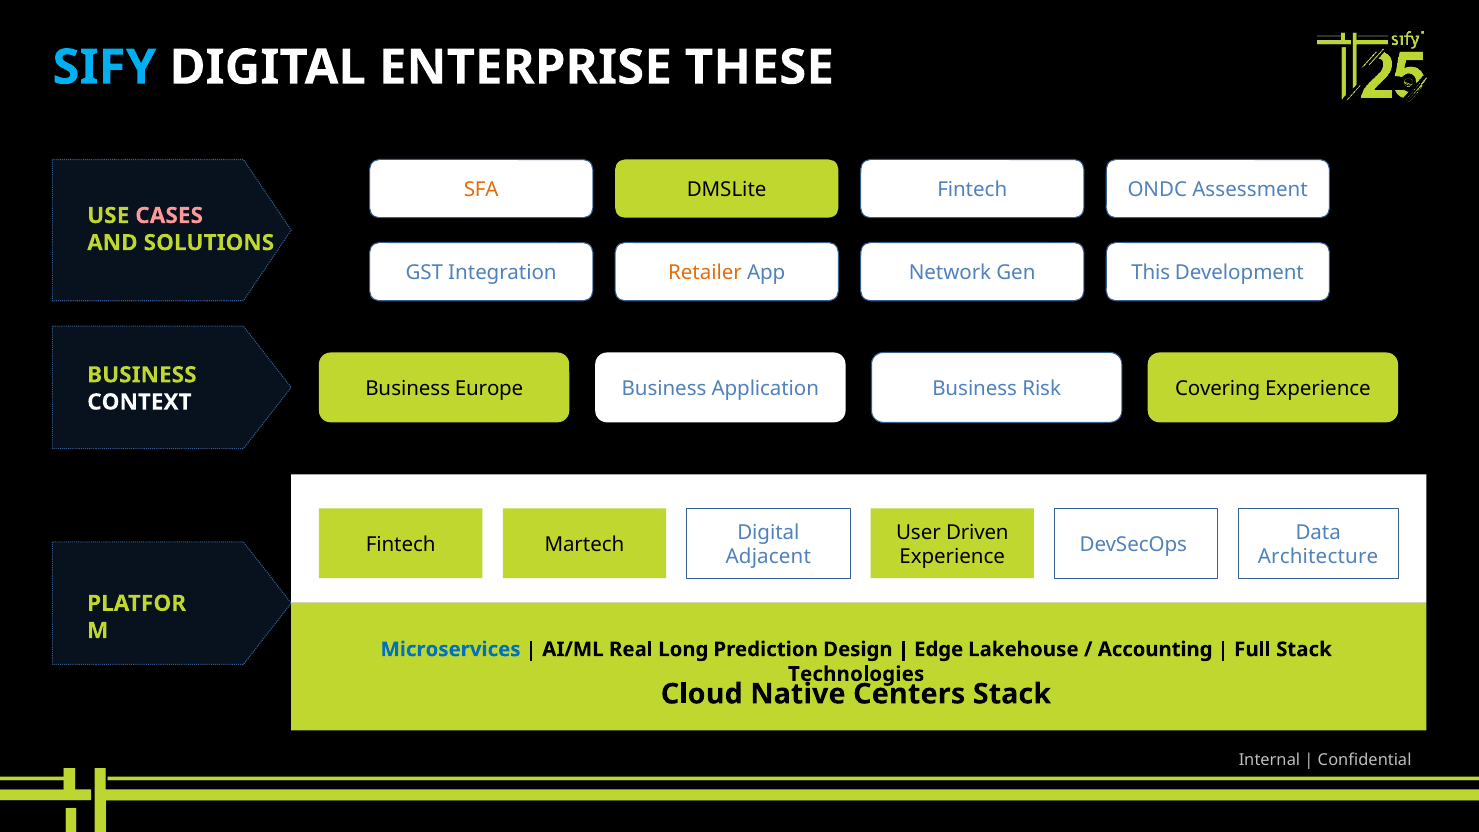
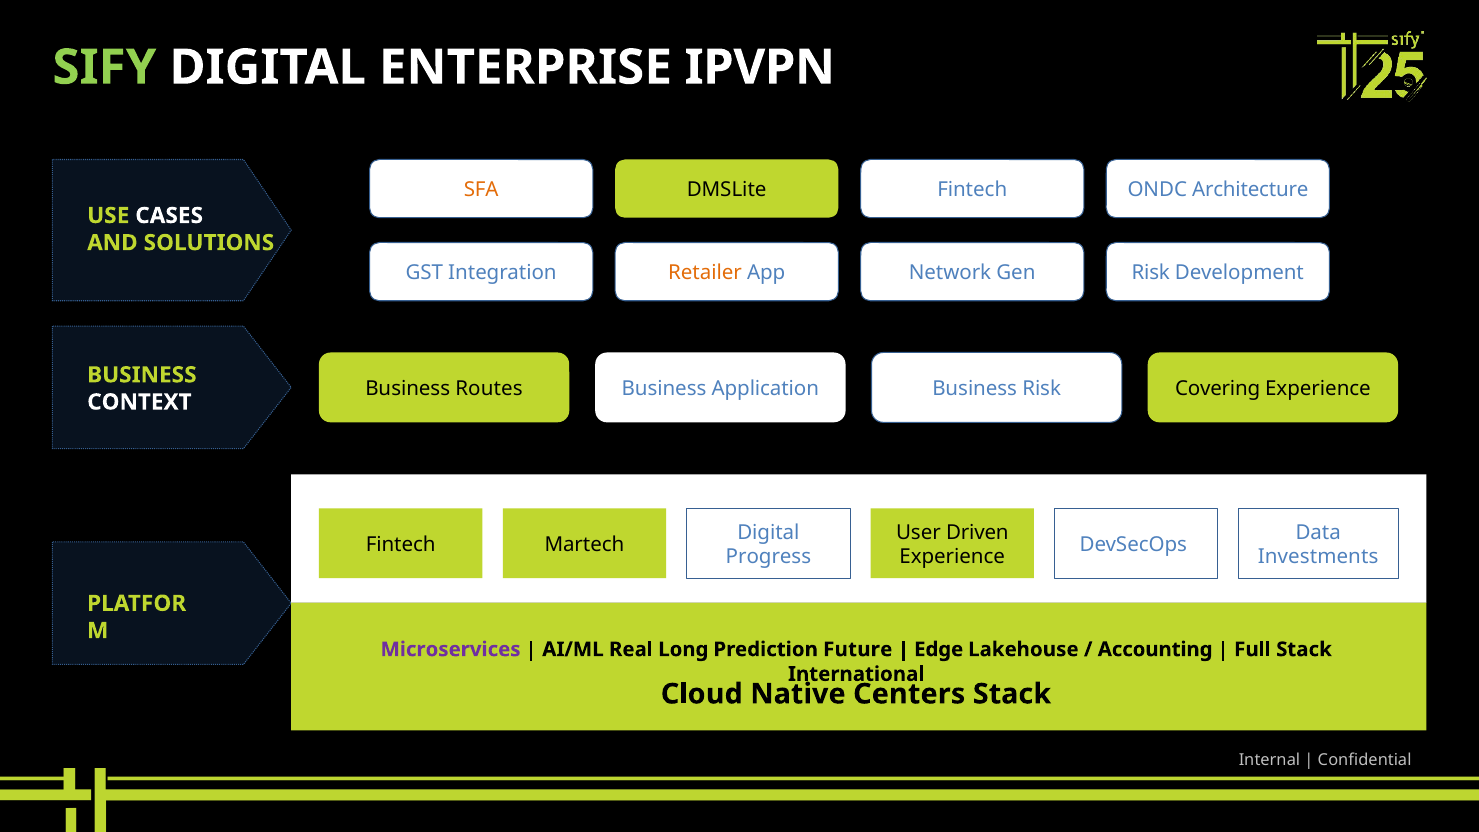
SIFY colour: light blue -> light green (104, 67)
THESE: THESE -> IPVPN (760, 67)
Assessment: Assessment -> Architecture (1250, 190)
CASES colour: pink -> white (169, 216)
App This: This -> Risk (1151, 273)
Europe: Europe -> Routes (489, 389)
Adjacent: Adjacent -> Progress (768, 557)
Architecture: Architecture -> Investments (1318, 557)
Microservices colour: blue -> purple (451, 649)
Design: Design -> Future (858, 649)
Technologies: Technologies -> International (856, 674)
